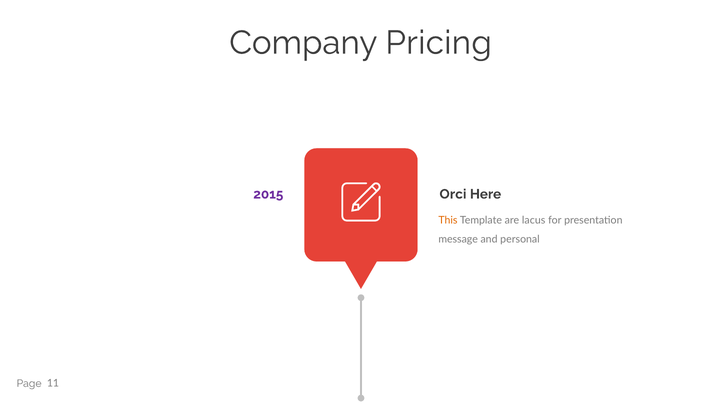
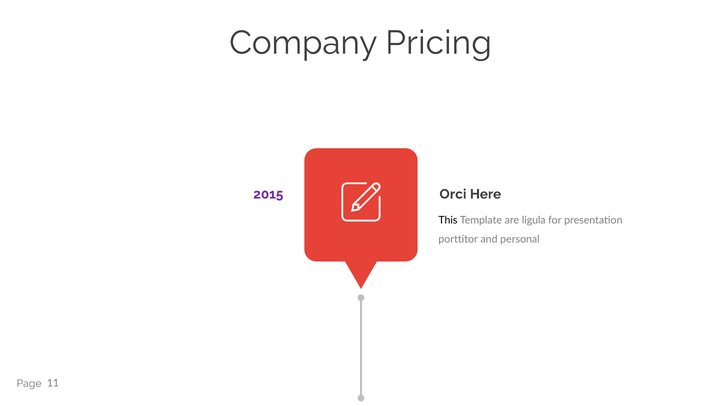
This colour: orange -> black (448, 220)
lacus: lacus -> ligula (534, 220)
message: message -> porttitor (458, 239)
